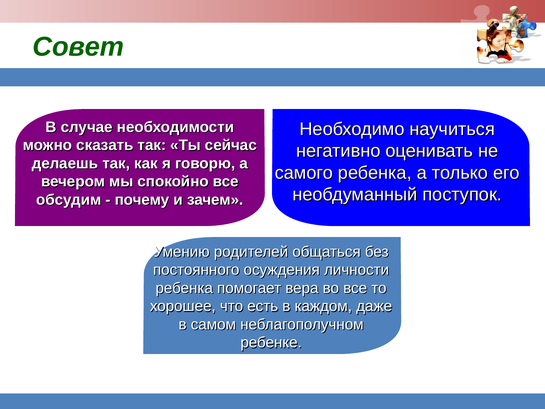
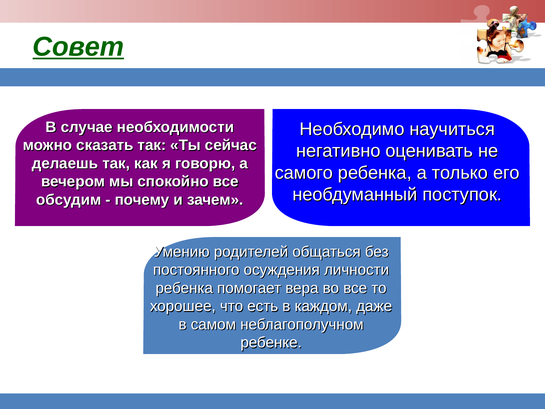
Совет underline: none -> present (78, 47)
